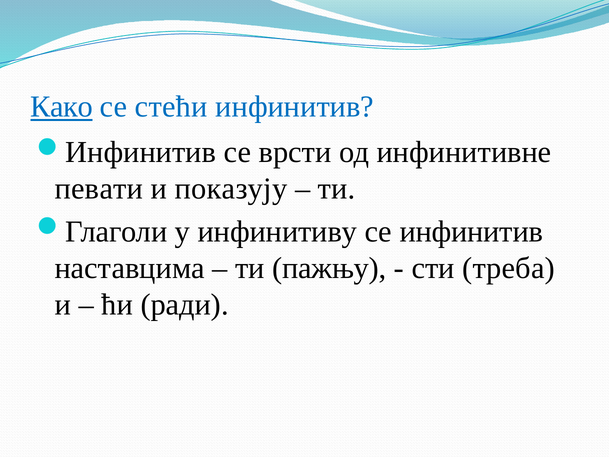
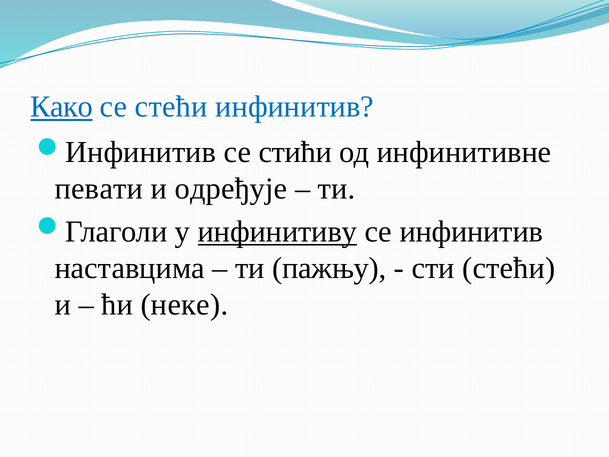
врсти: врсти -> стићи (295, 152)
показују: показују -> одређује (231, 189)
инфинитиву underline: none -> present (277, 231)
сти треба: треба -> стећи (509, 268)
ради: ради -> неке (184, 305)
